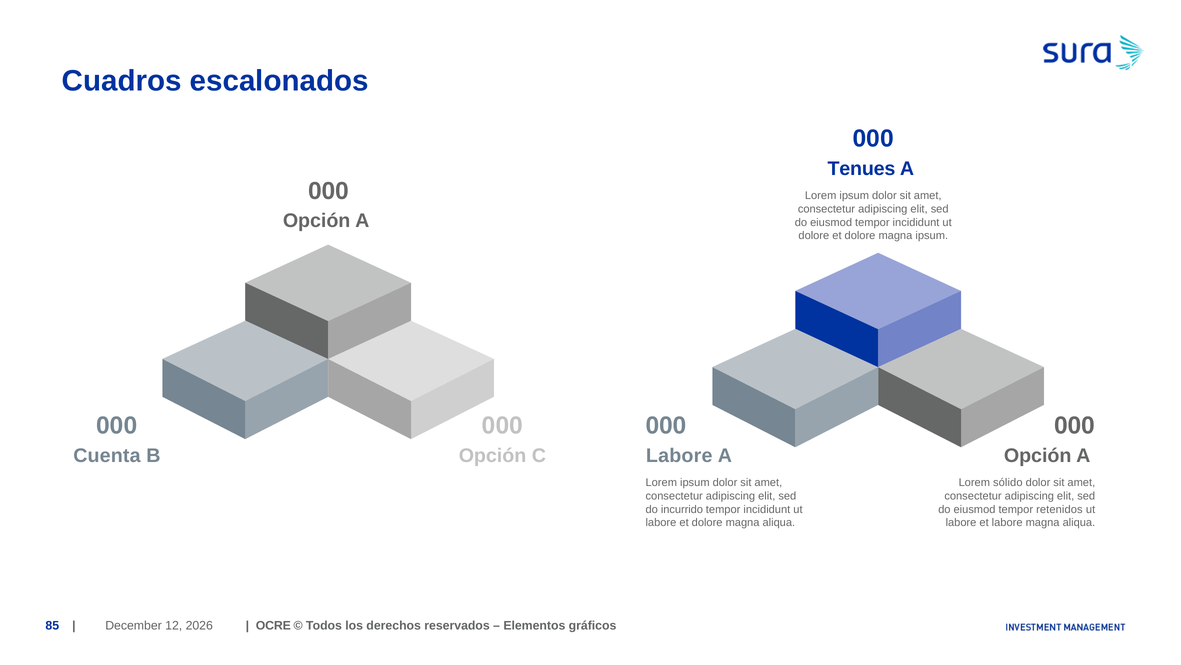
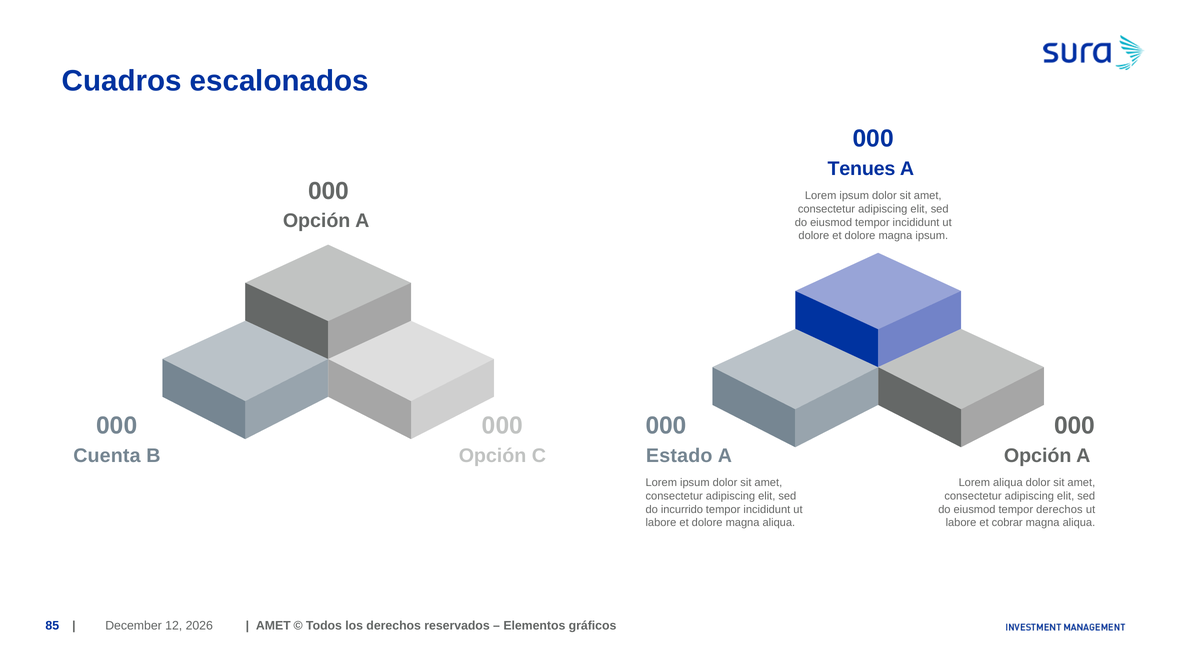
Labore: Labore -> Estado (679, 455)
Lorem sólido: sólido -> aliqua (1008, 482)
tempor retenidos: retenidos -> derechos (1059, 509)
et labore: labore -> cobrar (1007, 522)
OCRE: OCRE -> AMET (273, 625)
